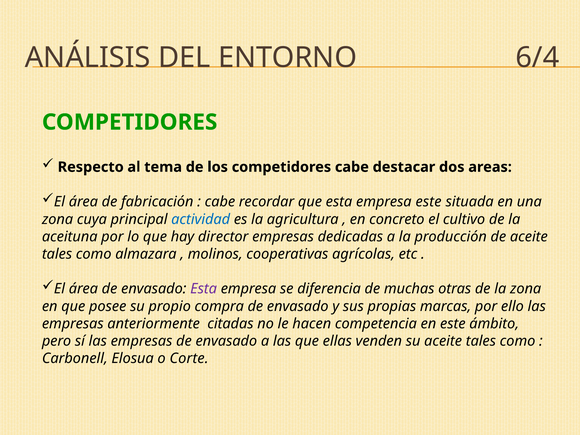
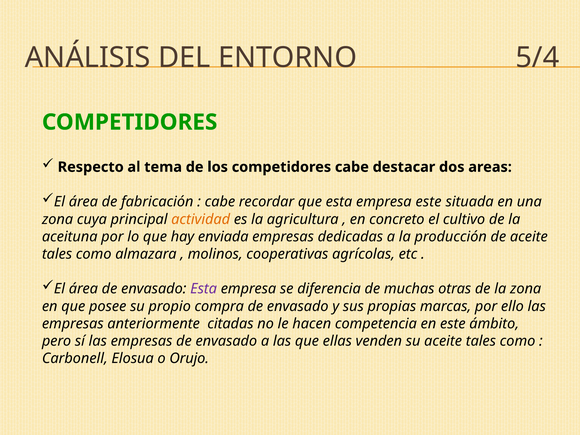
6/4: 6/4 -> 5/4 (537, 58)
actividad colour: blue -> orange (201, 219)
director: director -> enviada (223, 237)
Corte: Corte -> Orujo (189, 358)
